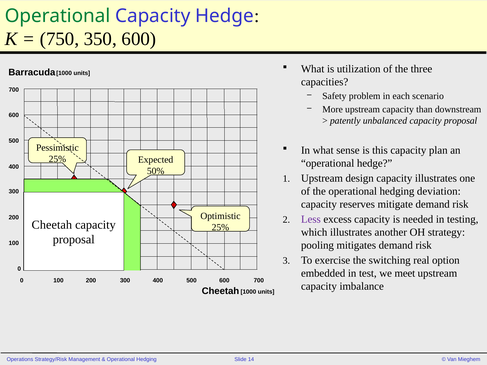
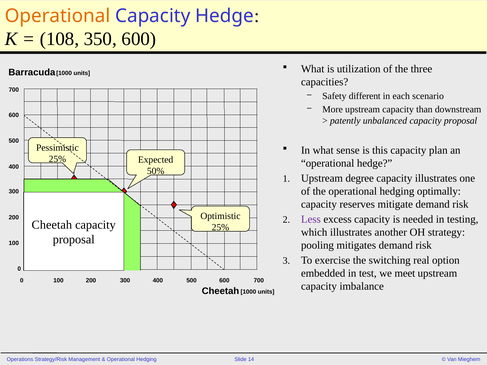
Operational colour: green -> orange (58, 16)
750: 750 -> 108 (59, 39)
problem: problem -> different (365, 96)
design: design -> degree (360, 178)
deviation: deviation -> optimally (439, 191)
